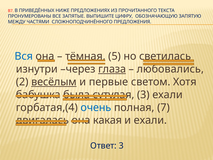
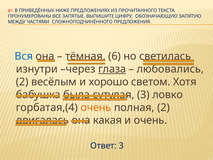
5: 5 -> 6 (115, 56)
весёлым underline: present -> none (54, 82)
первые: первые -> хорошо (109, 82)
3 ехали: ехали -> ловко (168, 95)
очень colour: blue -> orange (96, 107)
полная 7: 7 -> 2 (163, 107)
и ехали: ехали -> очень (150, 120)
